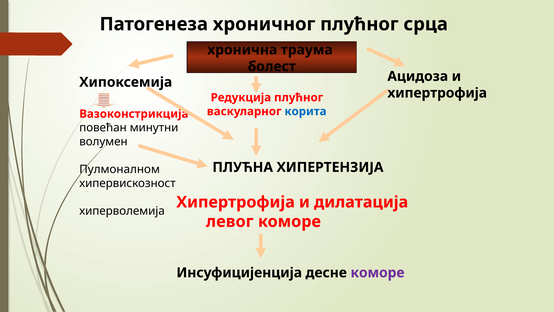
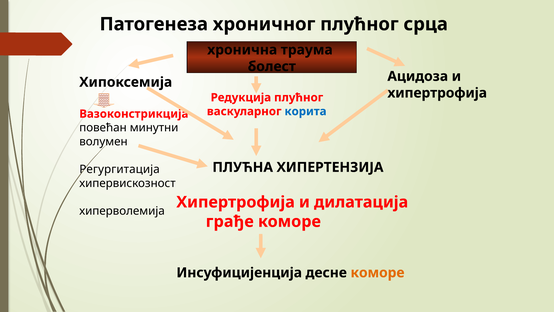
Пулмоналном: Пулмоналном -> Регургитација (120, 169)
левог: левог -> грађе (230, 221)
коморе colour: purple -> orange (377, 272)
